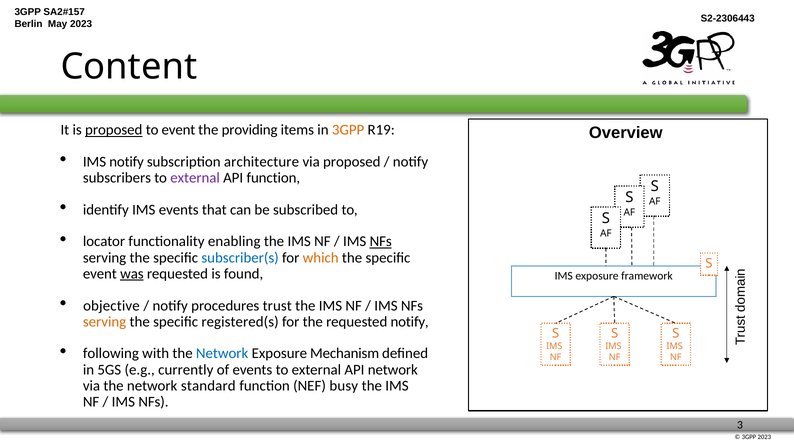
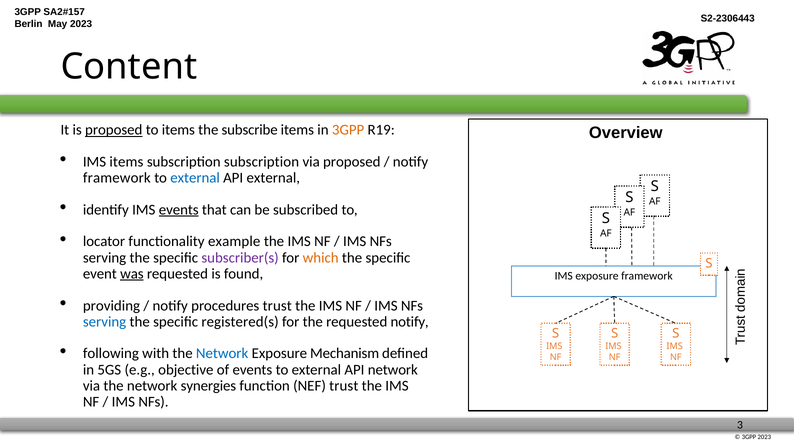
to event: event -> items (178, 130)
providing: providing -> subscribe (250, 130)
IMS notify: notify -> items (126, 162)
subscription architecture: architecture -> subscription (262, 162)
subscribers: subscribers -> framework (117, 178)
external colour: purple -> blue (195, 178)
API function: function -> external (273, 178)
events underline: none -> present (179, 210)
enabling: enabling -> example (234, 241)
NFs underline: present -> none (381, 241)
subscriber(s colour: blue -> purple (240, 257)
objective: objective -> providing (111, 305)
serving colour: orange -> blue (105, 321)
currently: currently -> objective (186, 369)
standard: standard -> synergies (208, 385)
NEF busy: busy -> trust (344, 385)
